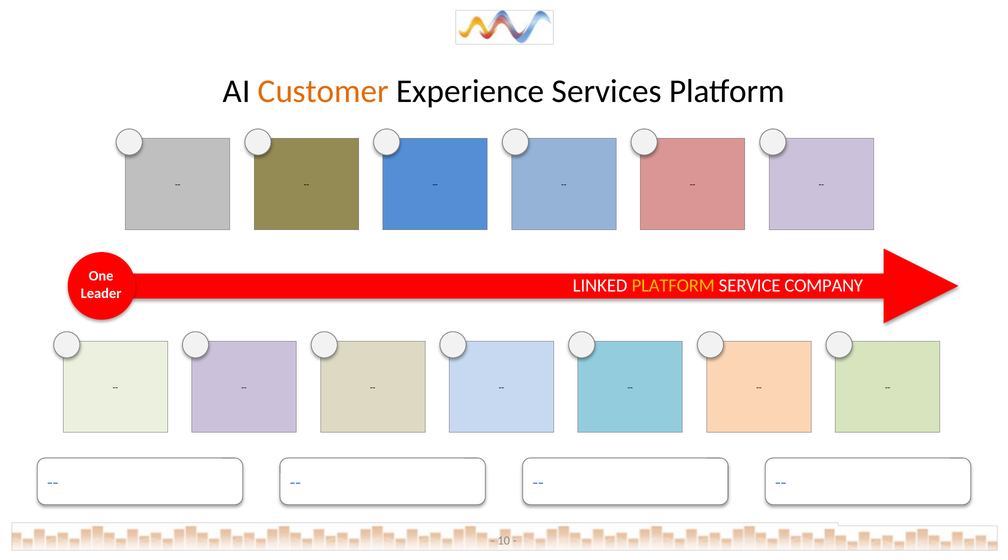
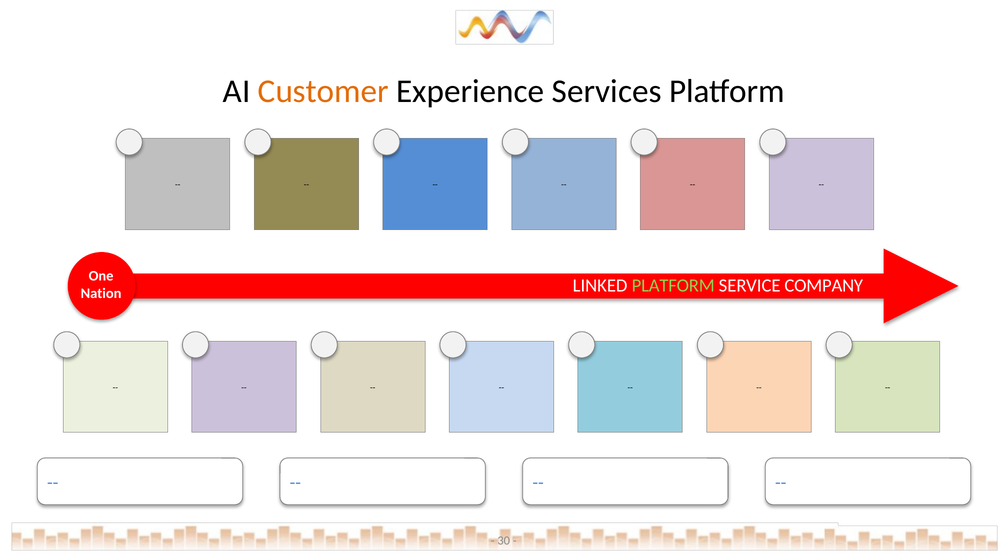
PLATFORM colour: yellow -> light green (673, 286)
Leader: Leader -> Nation (101, 294)
10: 10 -> 30 (504, 541)
